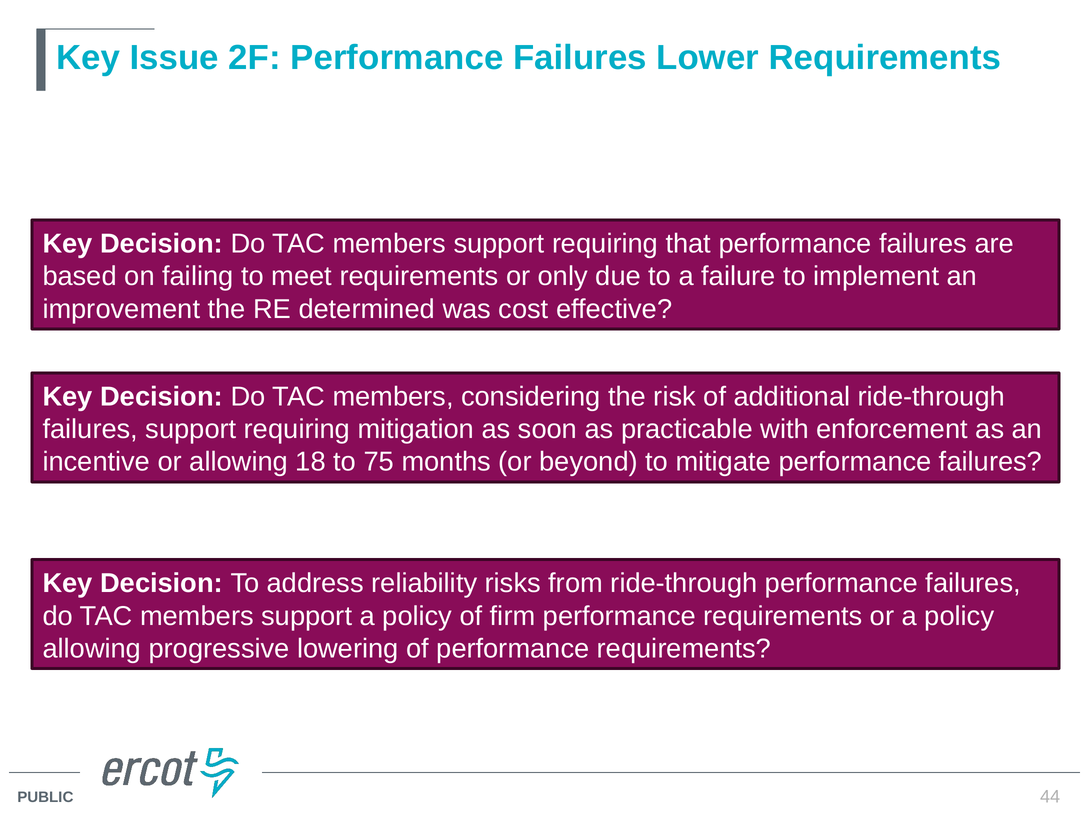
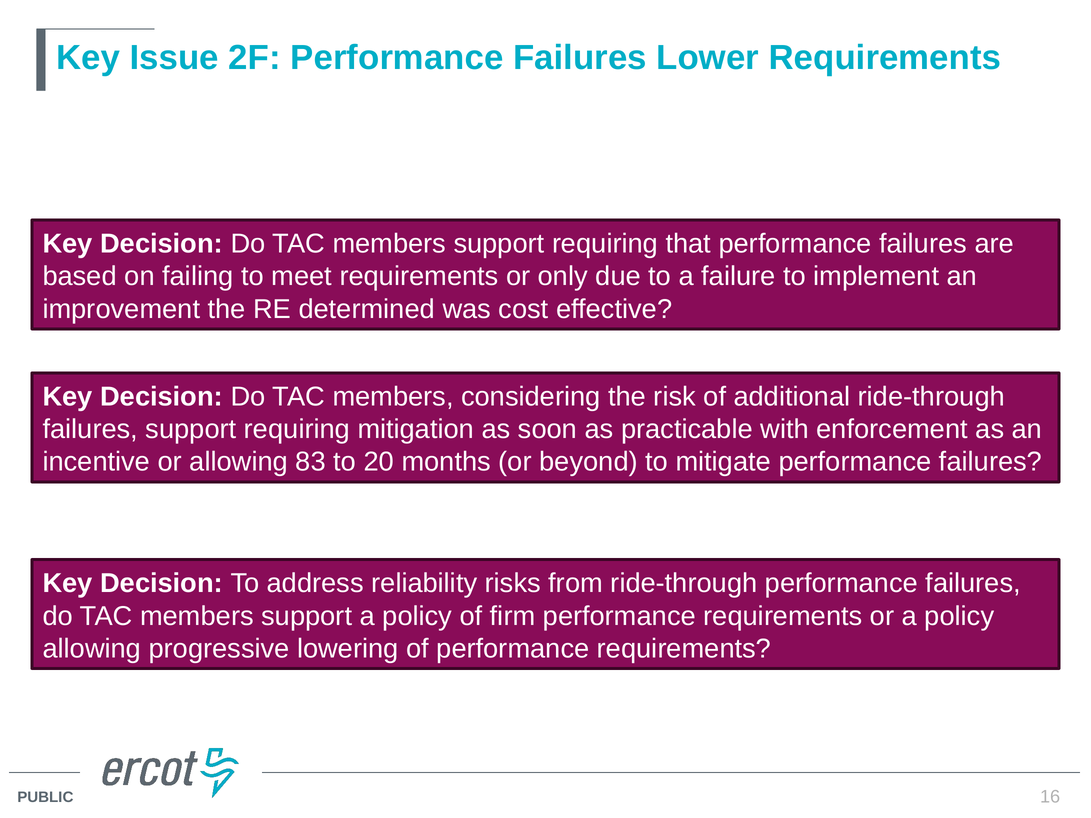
18: 18 -> 83 (311, 462)
75: 75 -> 20 (379, 462)
44: 44 -> 16 (1050, 797)
